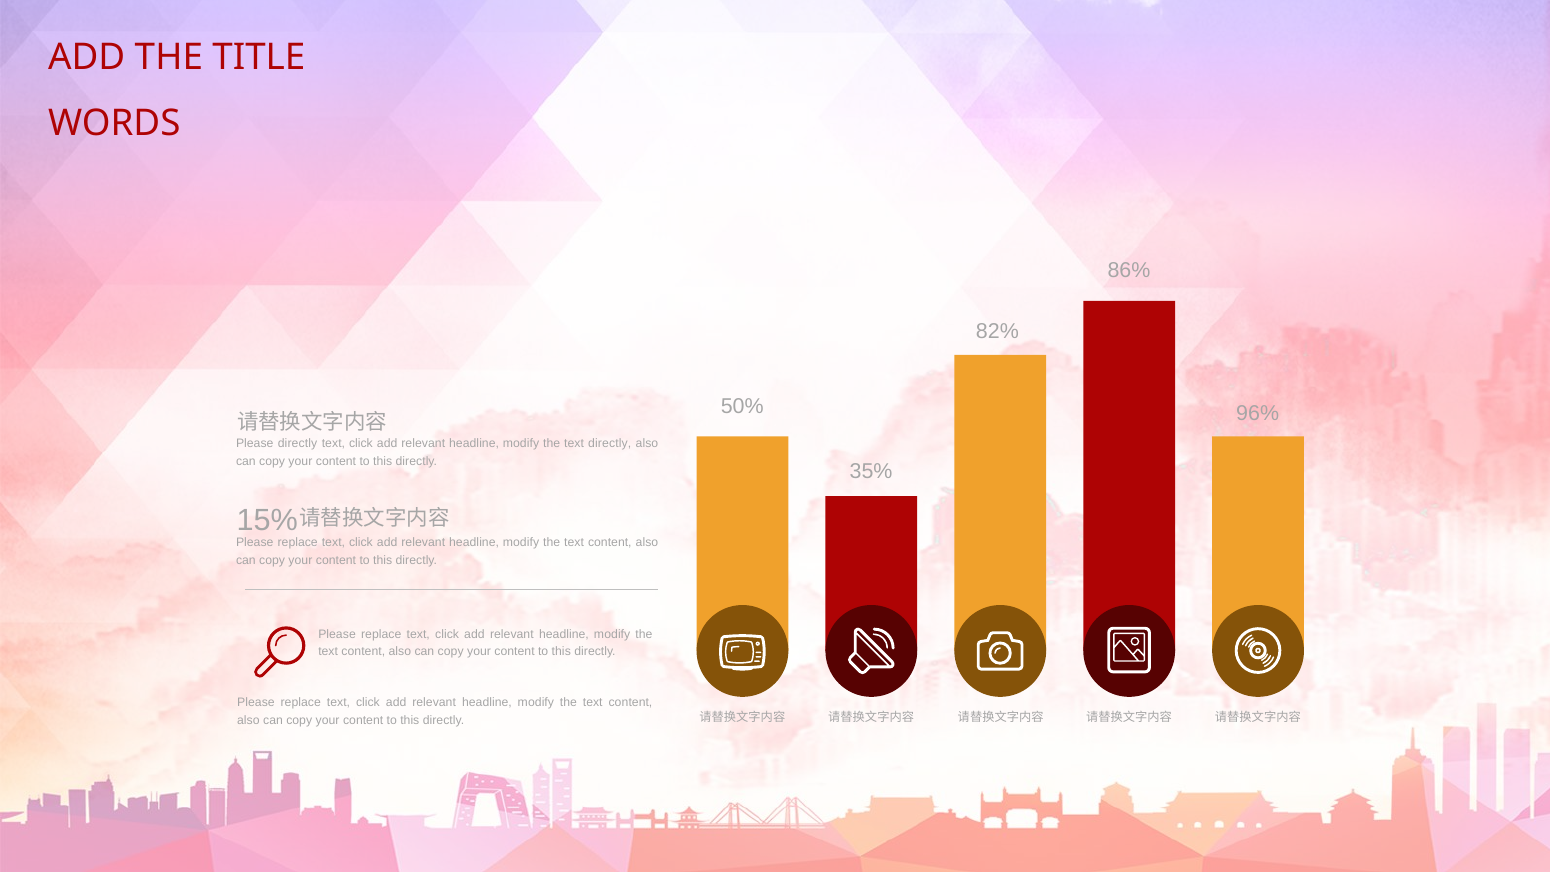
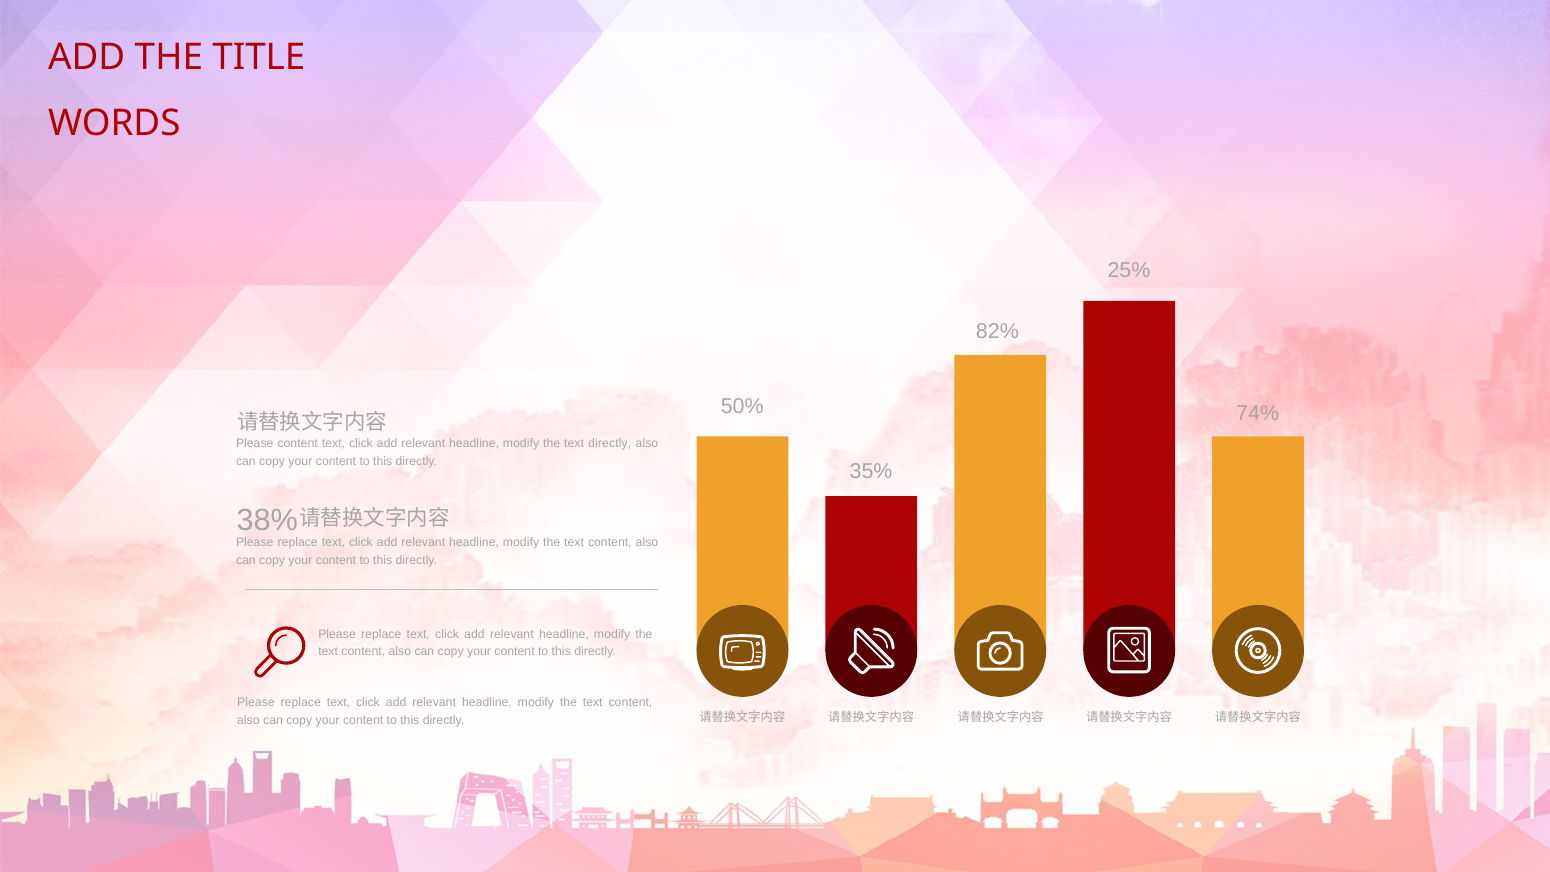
86%: 86% -> 25% (1129, 271)
96%: 96% -> 74% (1258, 414)
Please directly: directly -> content (298, 443)
15%: 15% -> 38% (267, 520)
